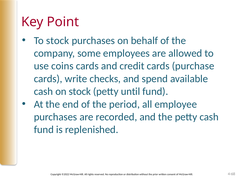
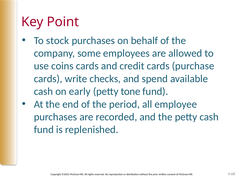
on stock: stock -> early (80, 91)
until: until -> tone (131, 91)
